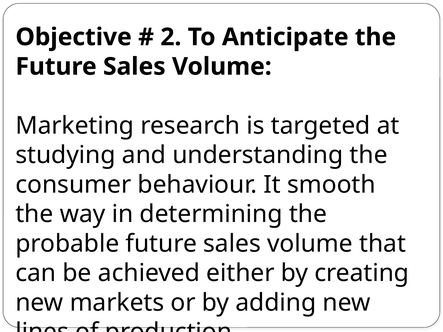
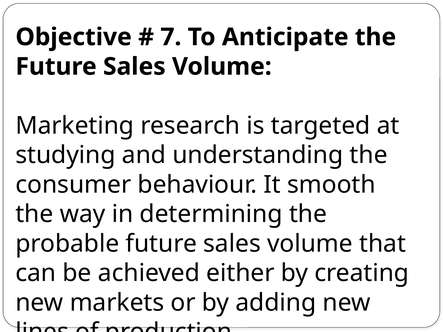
2: 2 -> 7 (171, 37)
